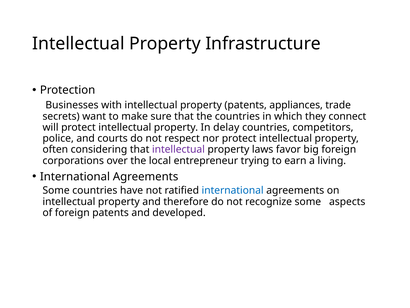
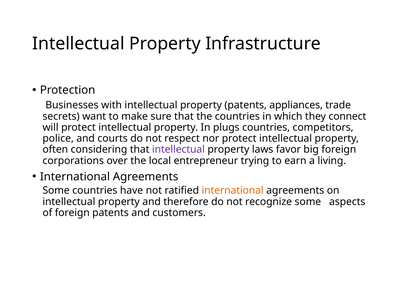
delay: delay -> plugs (226, 127)
international colour: blue -> orange (233, 190)
developed: developed -> customers (179, 212)
